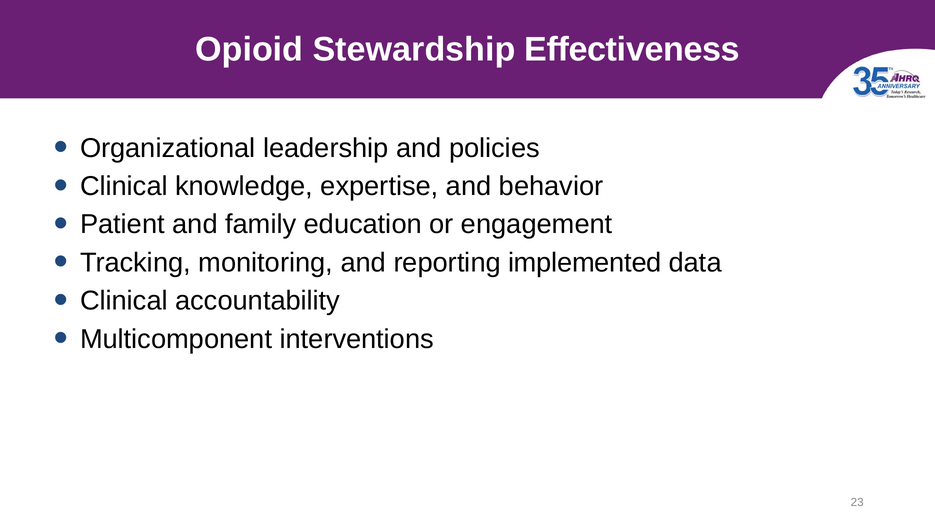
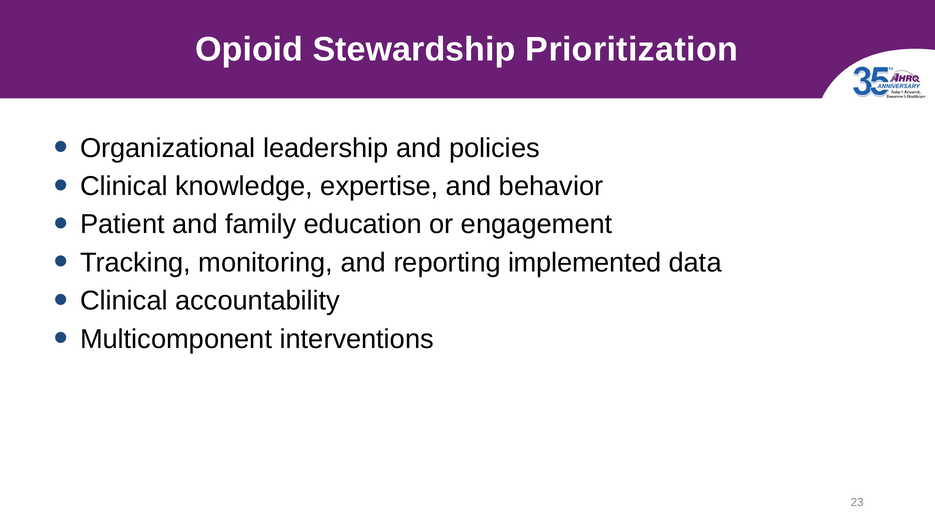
Effectiveness: Effectiveness -> Prioritization (632, 50)
